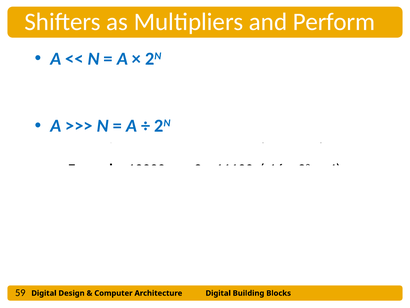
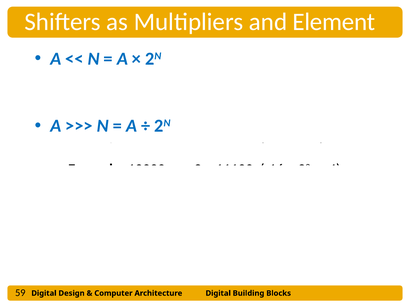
Perform: Perform -> Element (334, 22)
